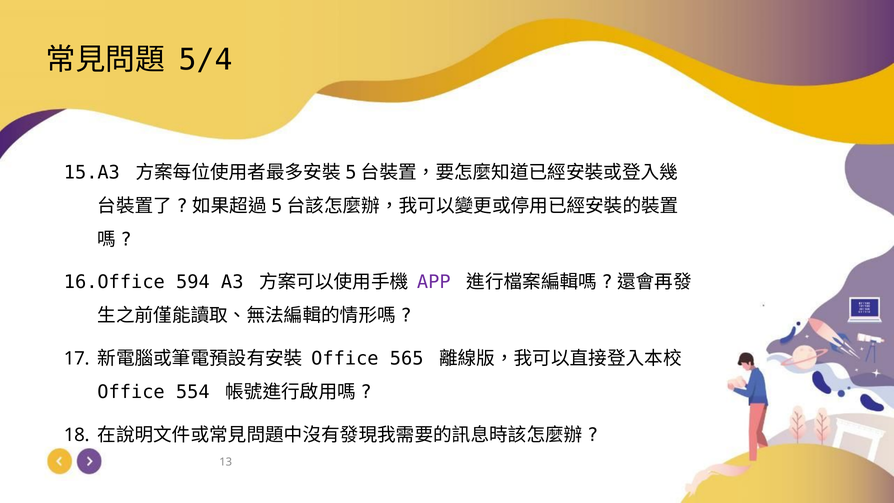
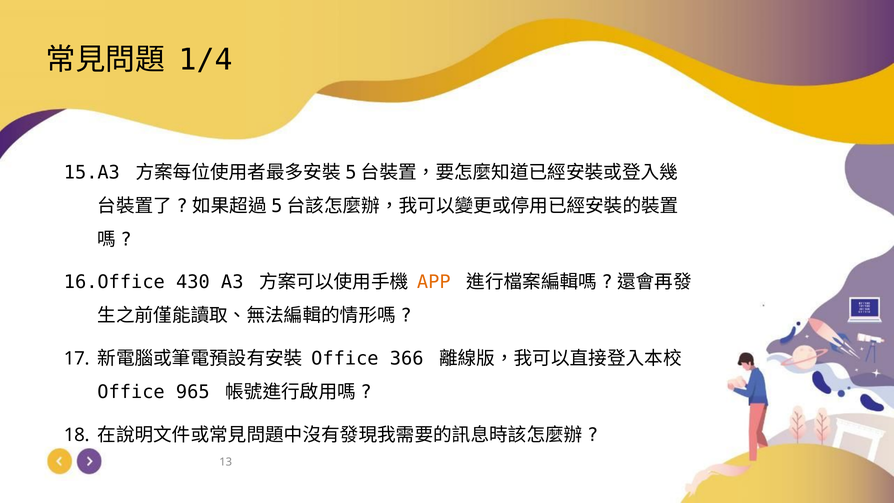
5/4: 5/4 -> 1/4 (206, 60)
594: 594 -> 430 (193, 282)
APP colour: purple -> orange (434, 282)
565: 565 -> 366 (407, 359)
554: 554 -> 965 (193, 392)
